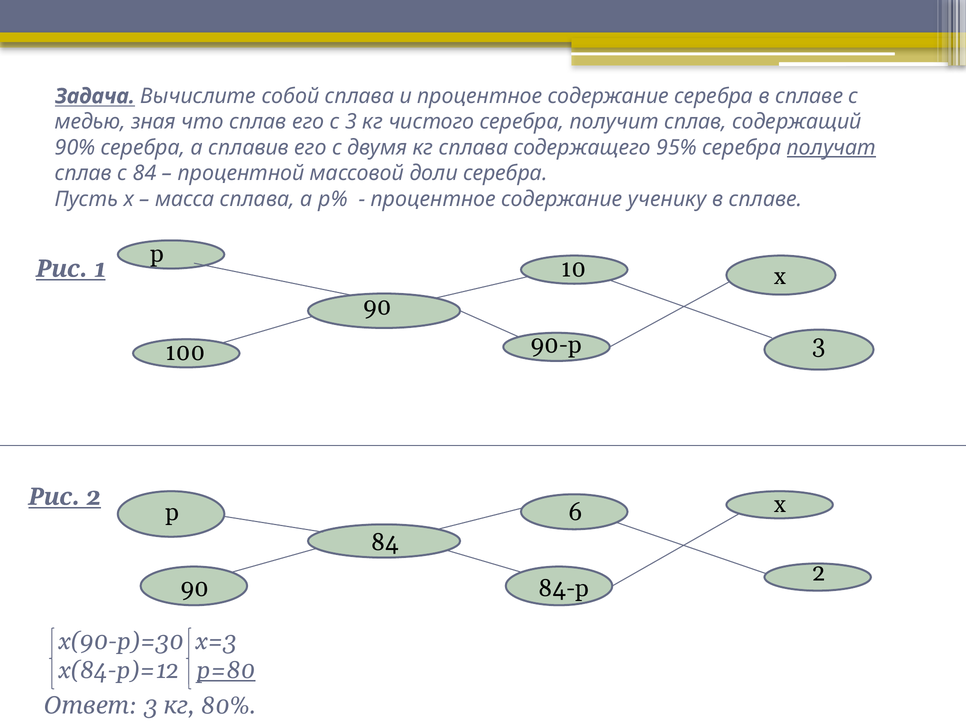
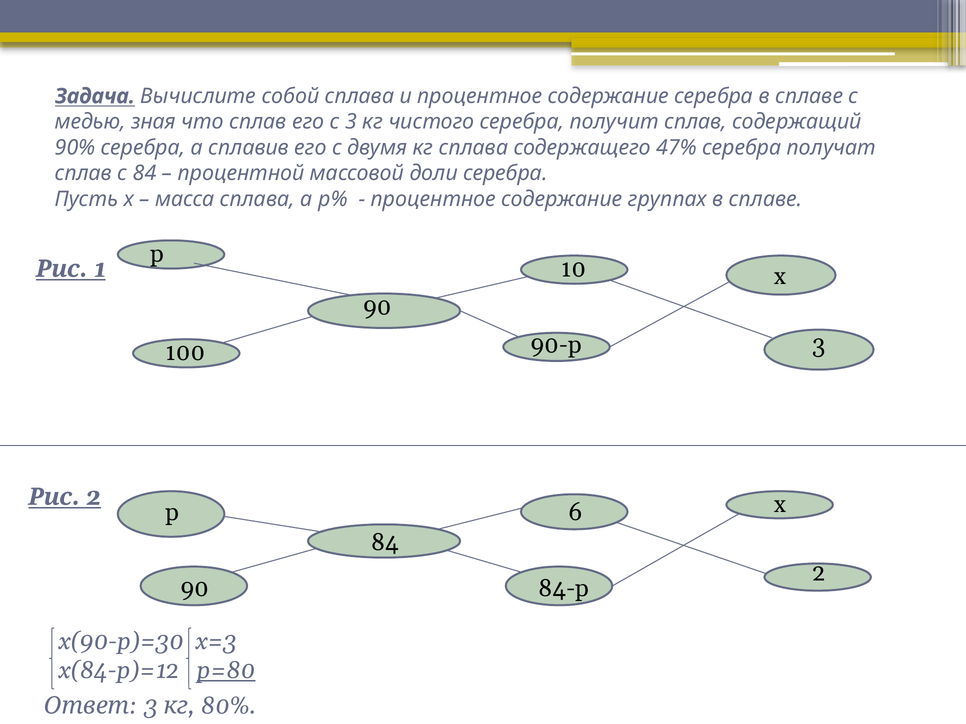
95%: 95% -> 47% (677, 148)
получат underline: present -> none (831, 148)
ученику: ученику -> группах (667, 199)
